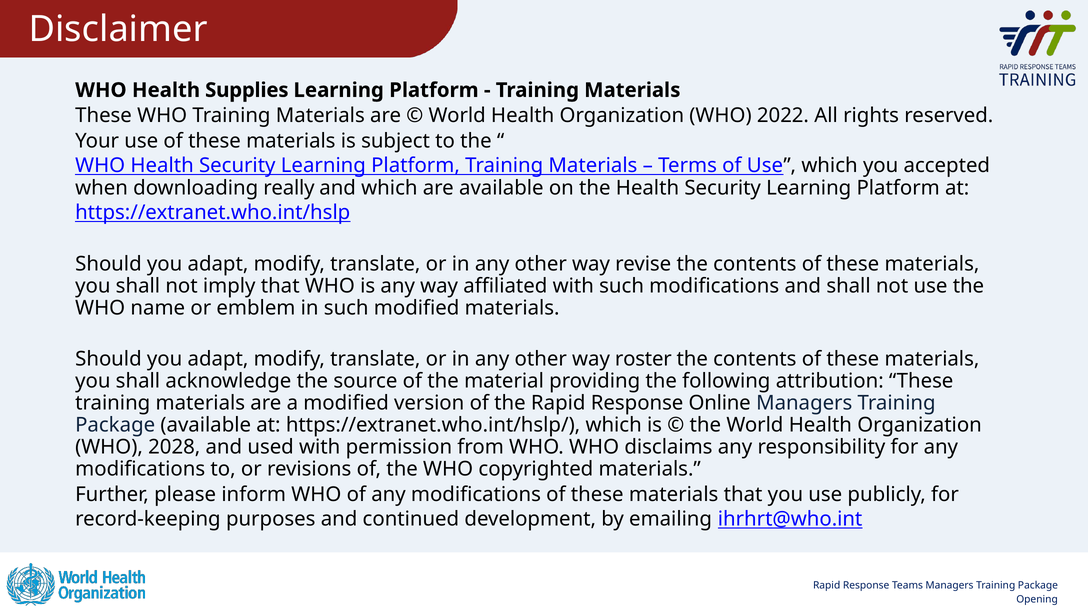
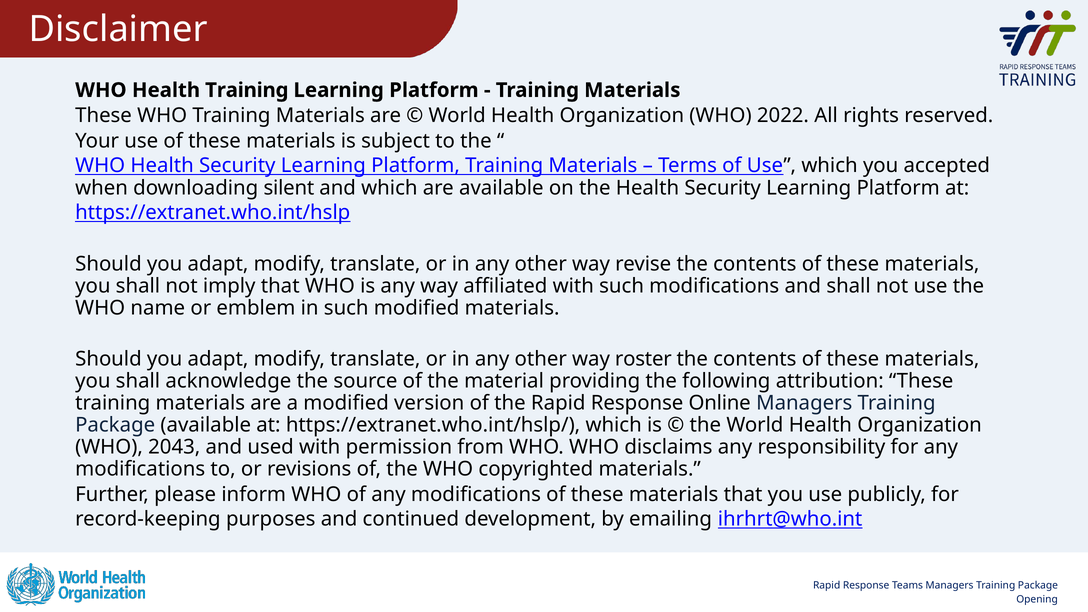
Health Supplies: Supplies -> Training (247, 90)
really: really -> silent (289, 188)
2028: 2028 -> 2043 (174, 447)
